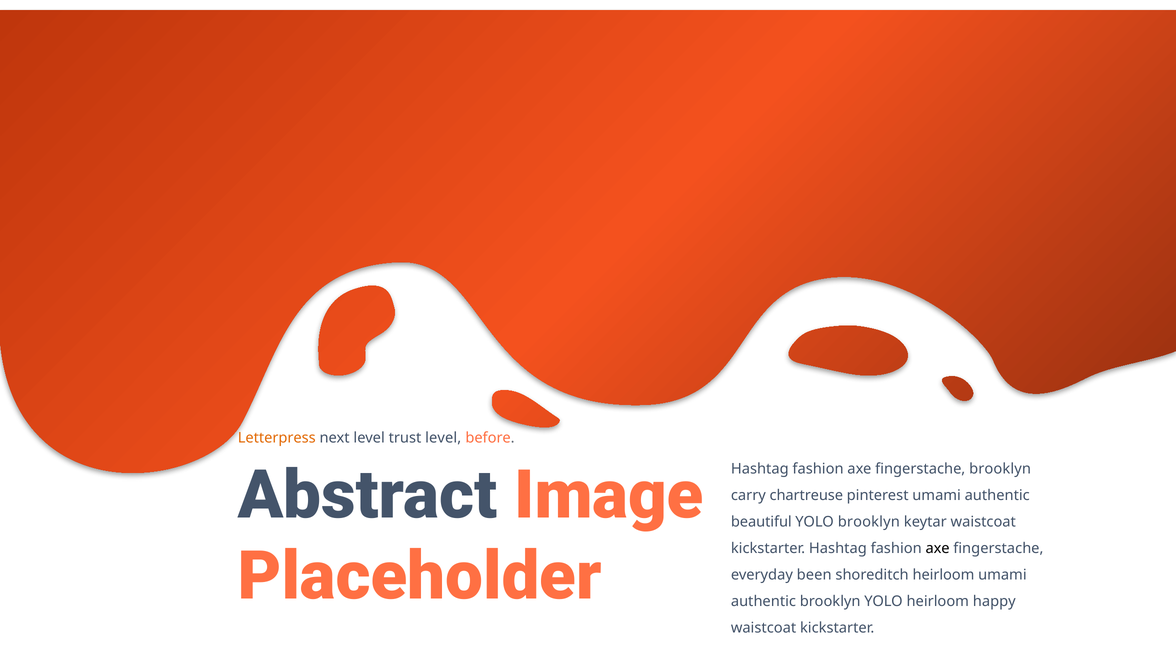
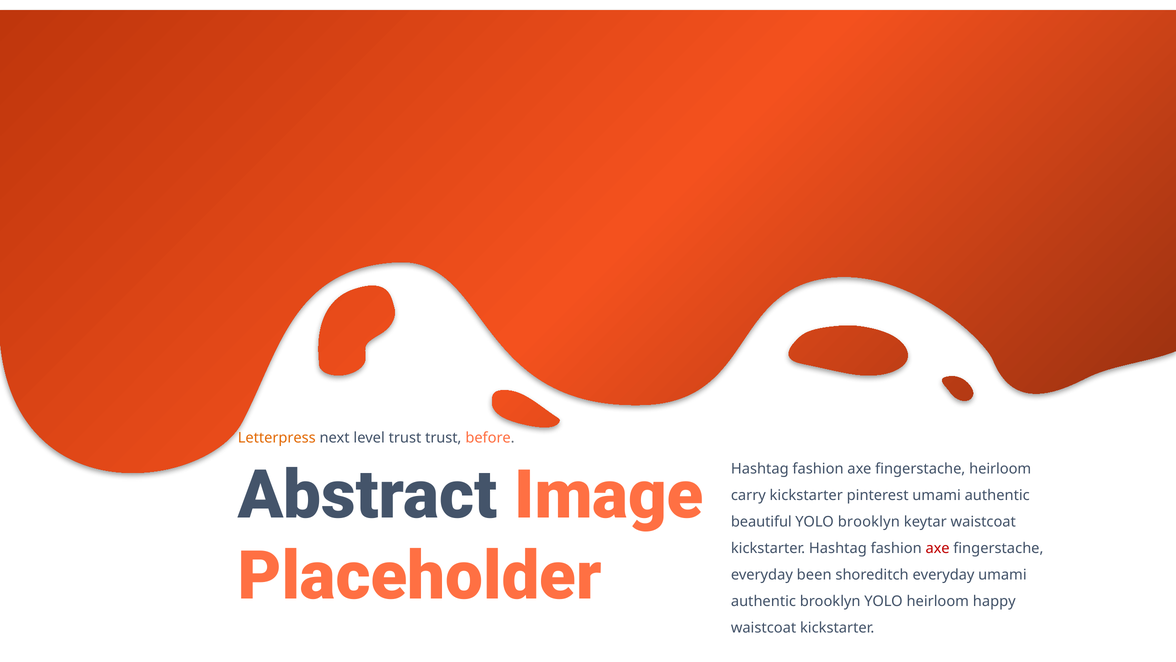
trust level: level -> trust (443, 438)
fingerstache brooklyn: brooklyn -> heirloom (1000, 469)
carry chartreuse: chartreuse -> kickstarter (806, 495)
axe colour: black -> red (938, 548)
shoreditch heirloom: heirloom -> everyday (943, 574)
